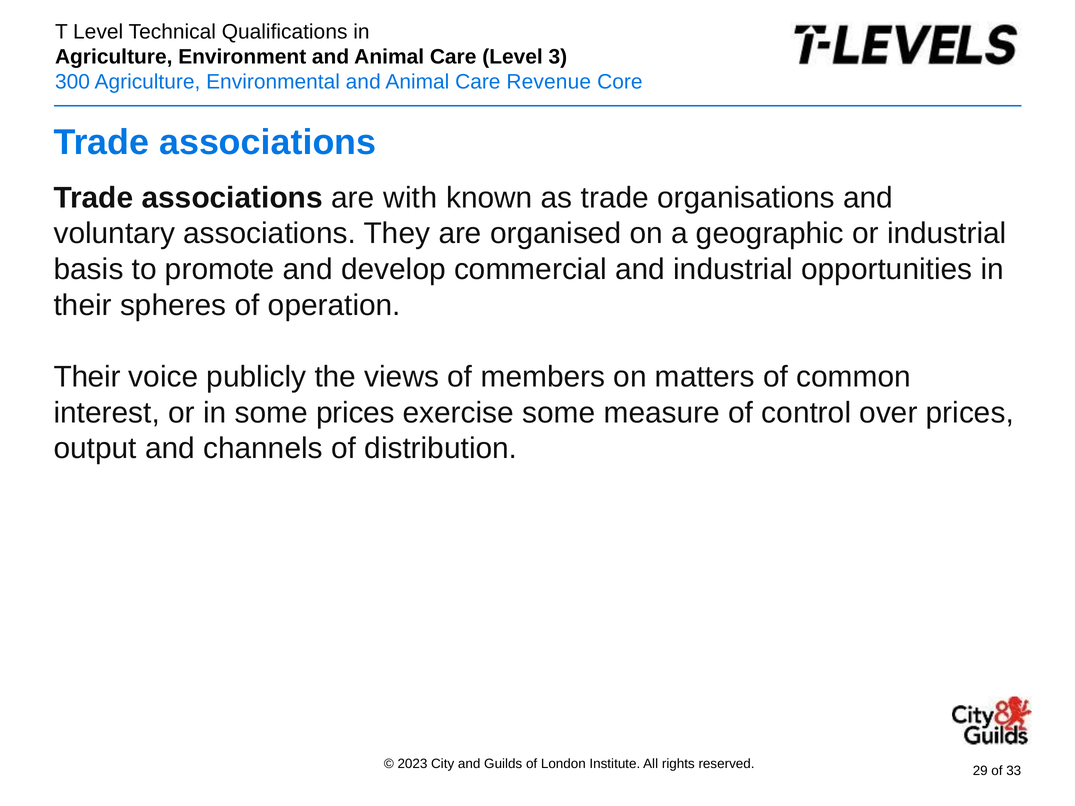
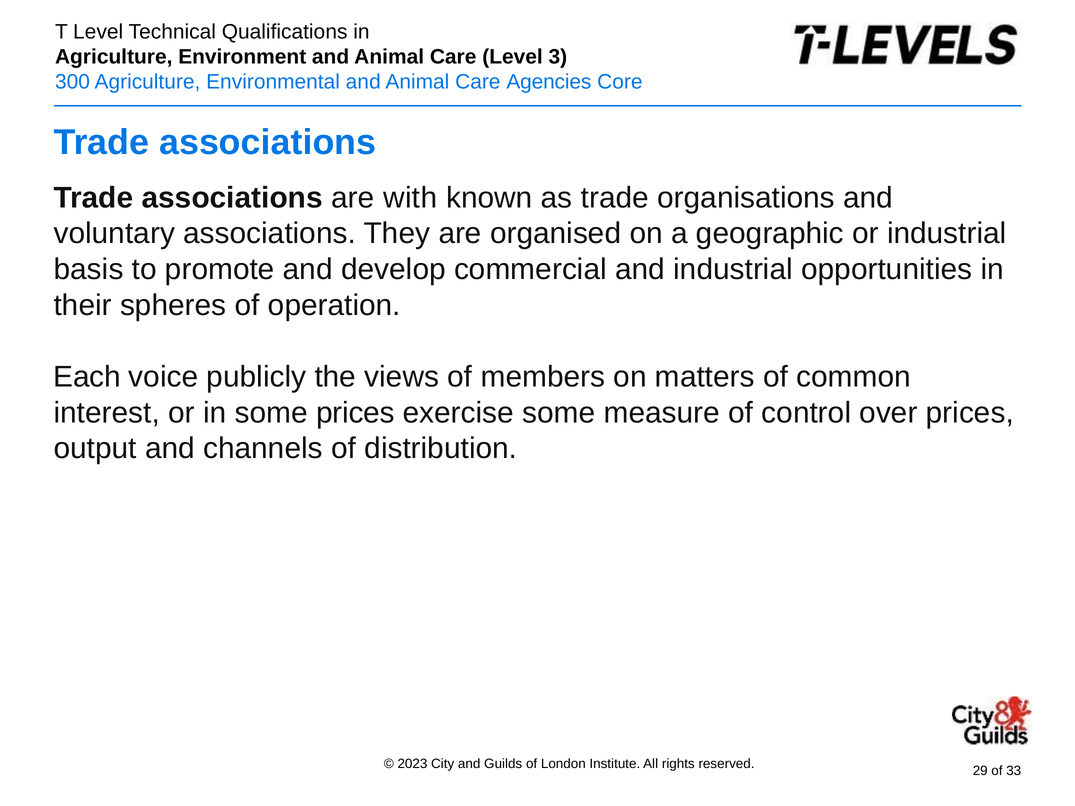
Revenue: Revenue -> Agencies (549, 82)
Their: Their -> Each (87, 377)
